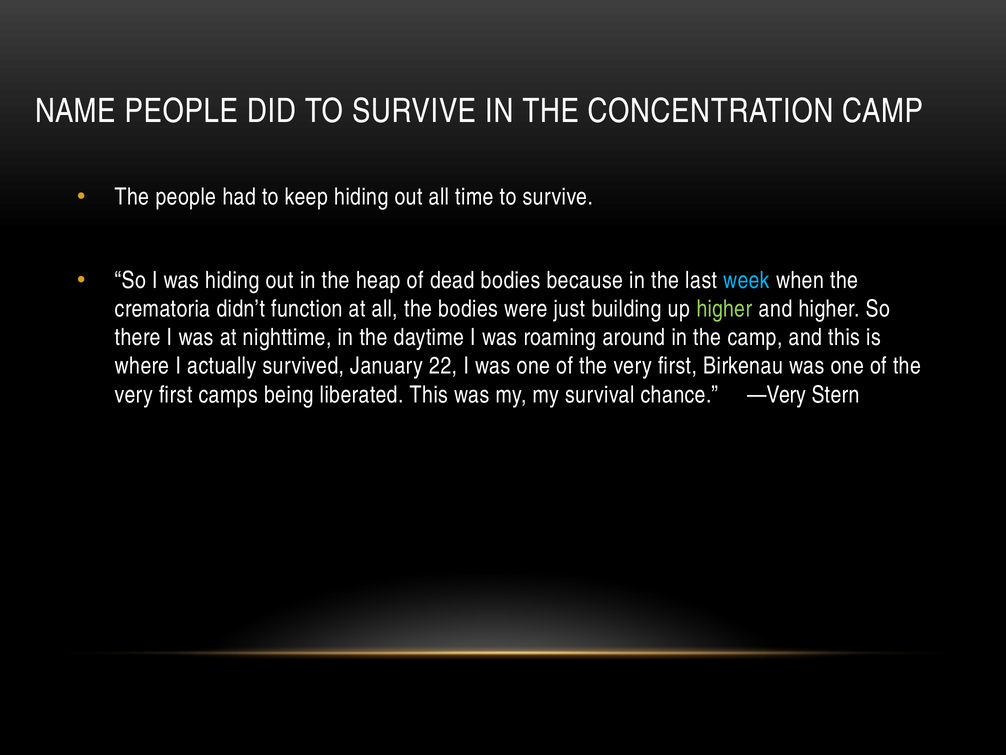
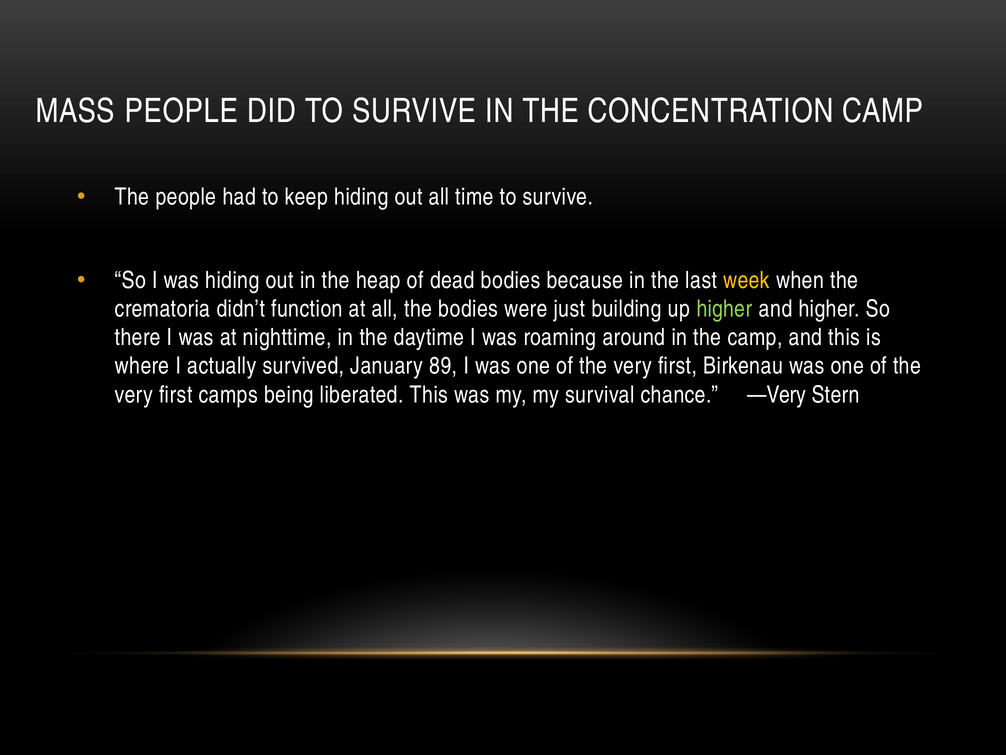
NAME: NAME -> MASS (75, 111)
week colour: light blue -> yellow (746, 280)
22: 22 -> 89 (443, 366)
